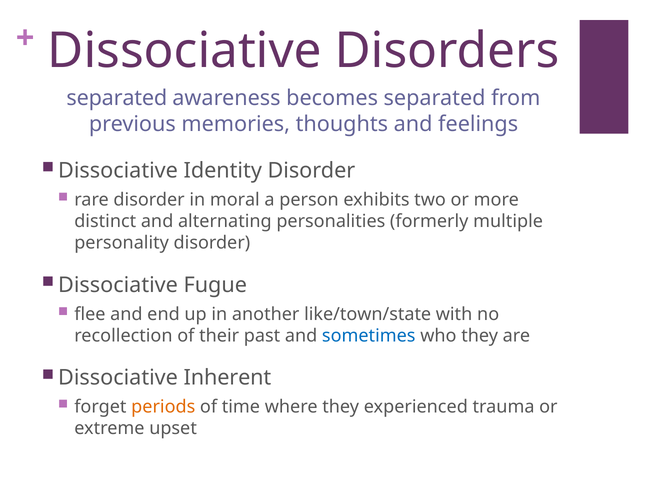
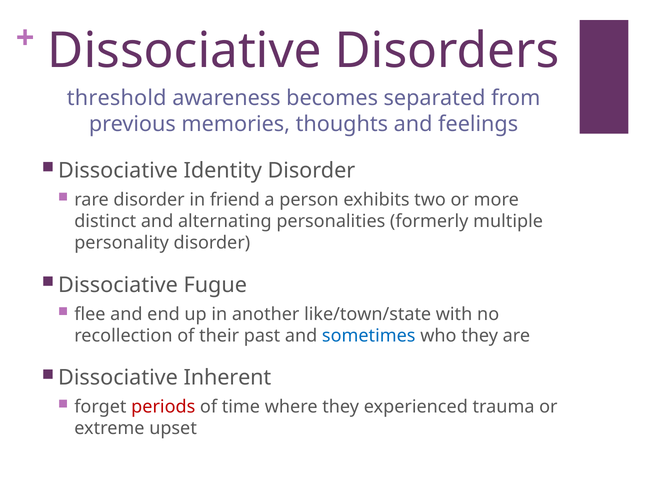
separated: separated -> threshold (117, 98)
moral: moral -> friend (235, 200)
periods colour: orange -> red (163, 407)
